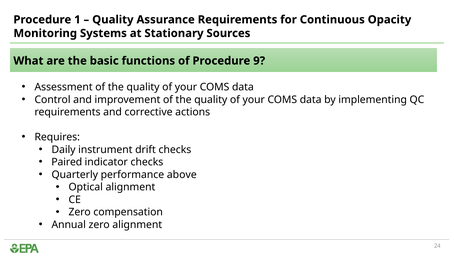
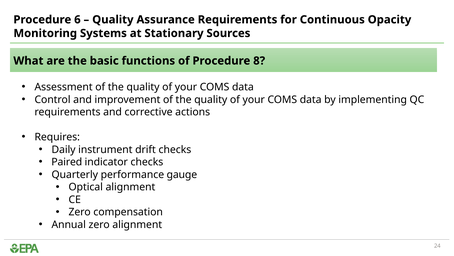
1: 1 -> 6 (77, 20)
9: 9 -> 8 (259, 61)
above: above -> gauge (182, 174)
